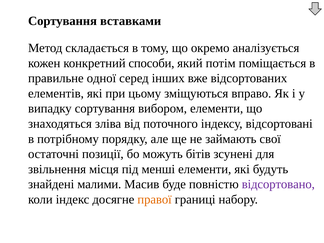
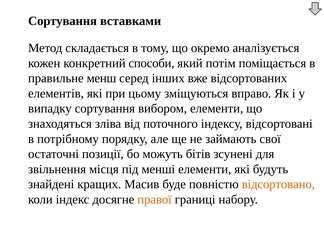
одної: одної -> менш (102, 78)
малими: малими -> кращих (99, 184)
відсортовано colour: purple -> orange (278, 184)
